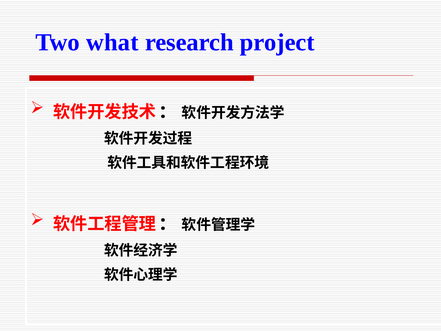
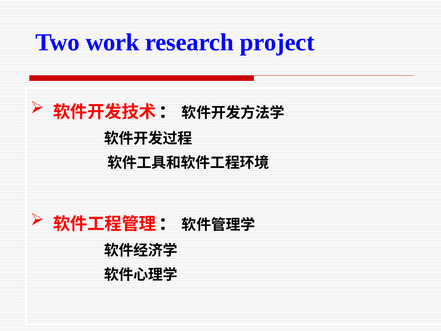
what: what -> work (113, 42)
